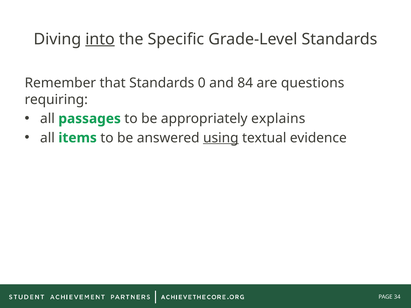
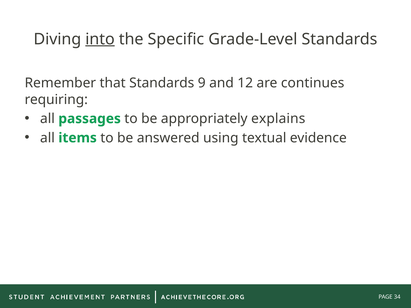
0: 0 -> 9 (202, 83)
84: 84 -> 12 (245, 83)
questions: questions -> continues (313, 83)
using underline: present -> none (221, 138)
